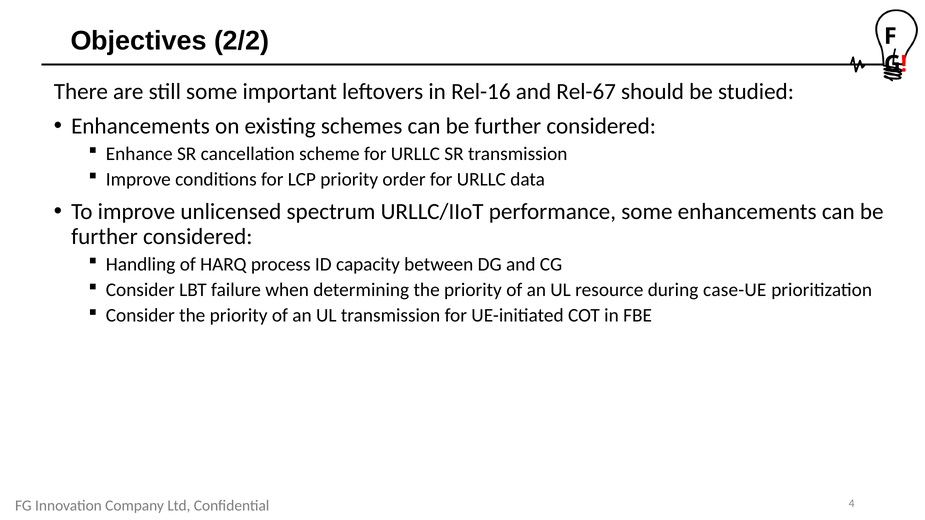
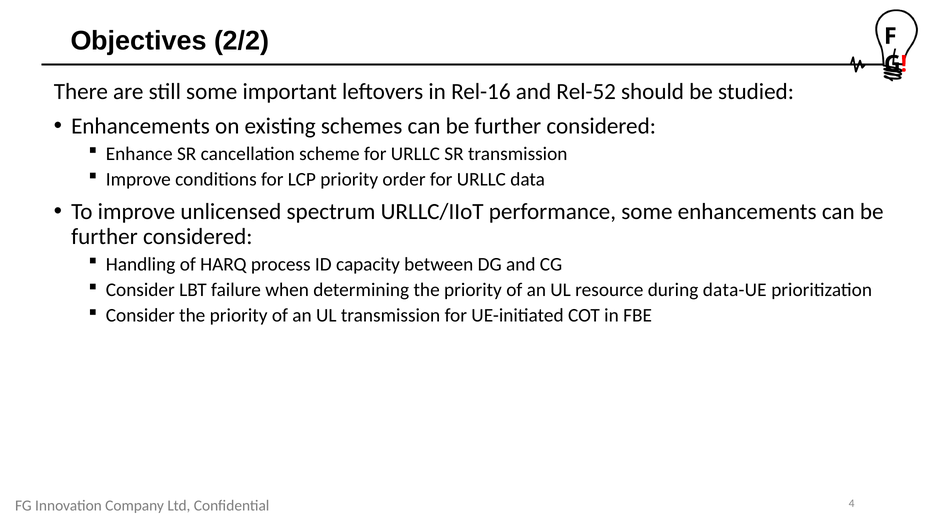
Rel-67: Rel-67 -> Rel-52 (586, 91)
case-UE: case-UE -> data-UE (735, 290)
